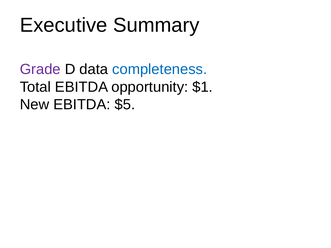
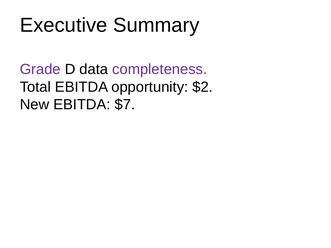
completeness colour: blue -> purple (160, 69)
$1: $1 -> $2 (203, 87)
$5: $5 -> $7 (125, 105)
